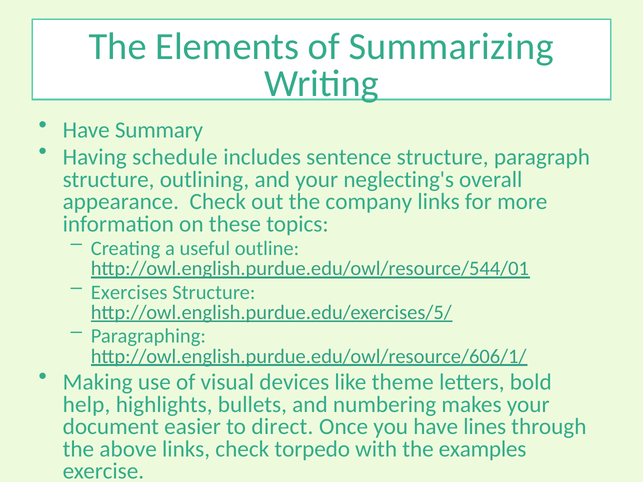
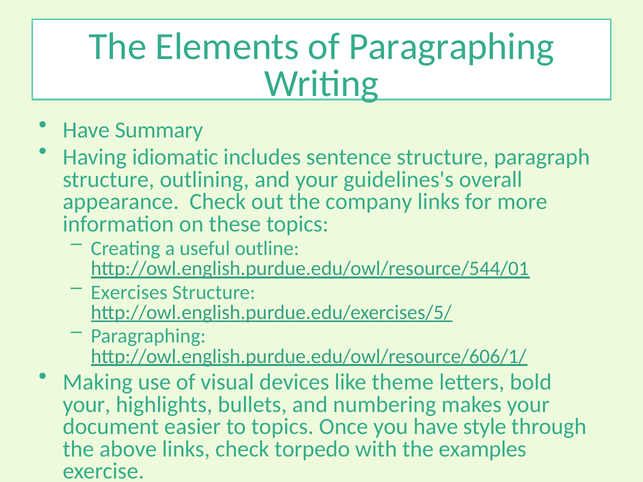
of Summarizing: Summarizing -> Paragraphing (451, 47)
schedule: schedule -> idiomatic (175, 157)
neglecting's: neglecting's -> guidelines's (399, 179)
help: help -> your (87, 405)
to direct: direct -> topics (283, 427)
lines: lines -> style (485, 427)
